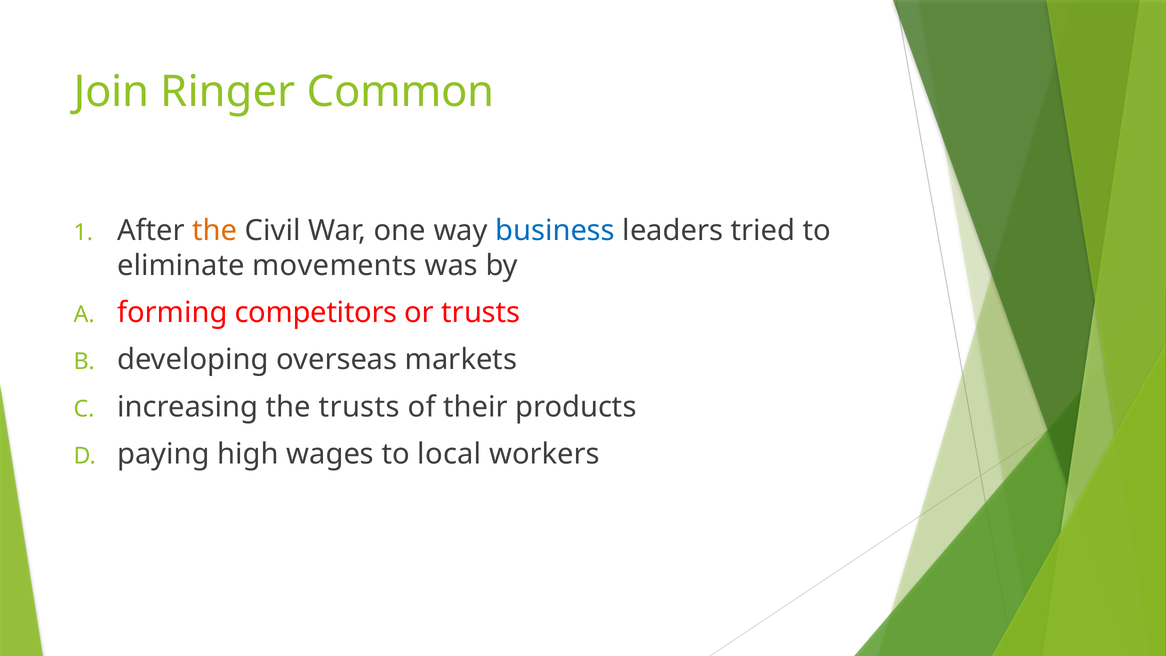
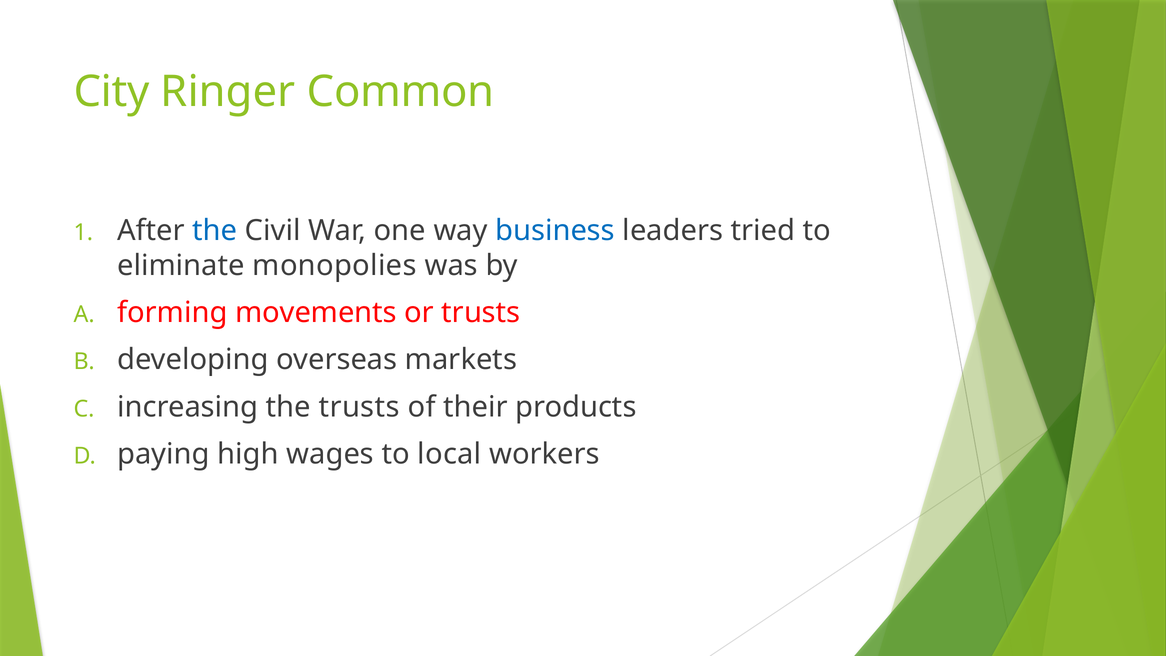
Join: Join -> City (111, 92)
the colour: orange -> blue (215, 231)
movements: movements -> monopolies (335, 266)
competitors: competitors -> movements (316, 313)
